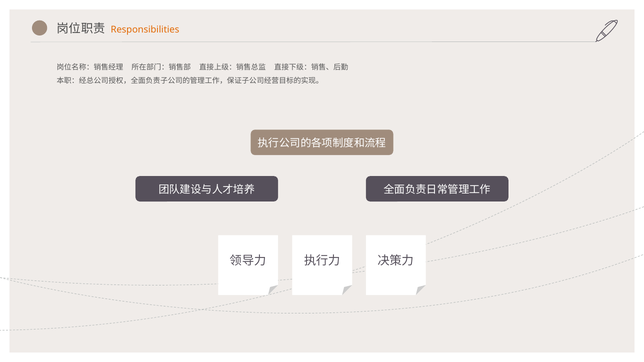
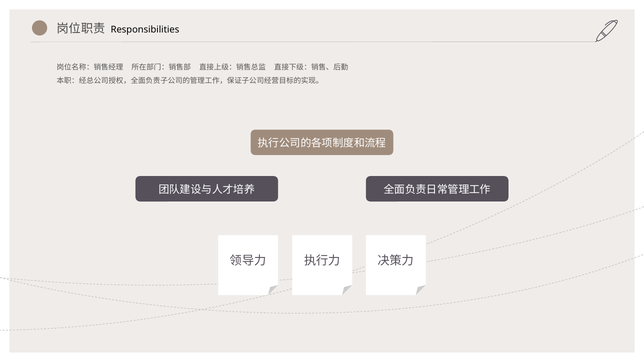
Responsibilities colour: orange -> black (145, 30)
